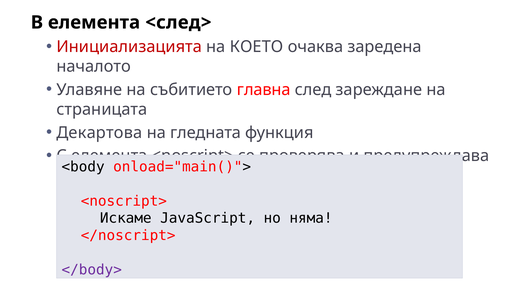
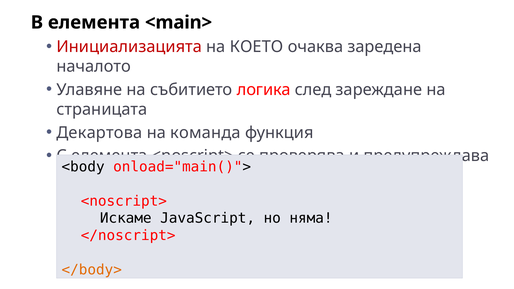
<след>: <след> -> <main> (179, 22)
главна: главна -> логика (264, 90)
гледната: гледната -> команда (205, 133)
</body> colour: purple -> orange (92, 270)
